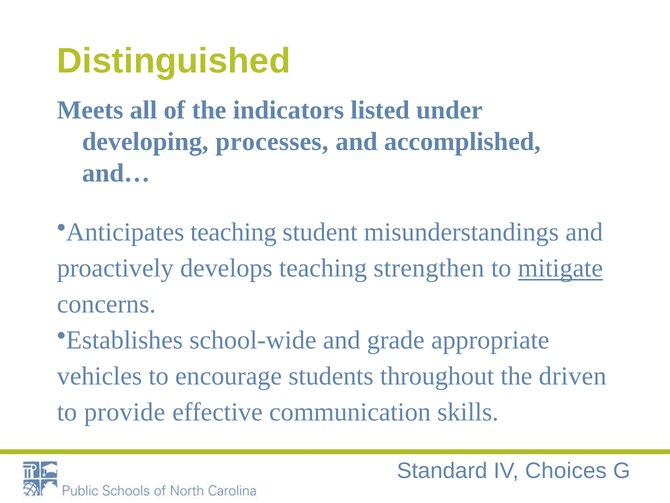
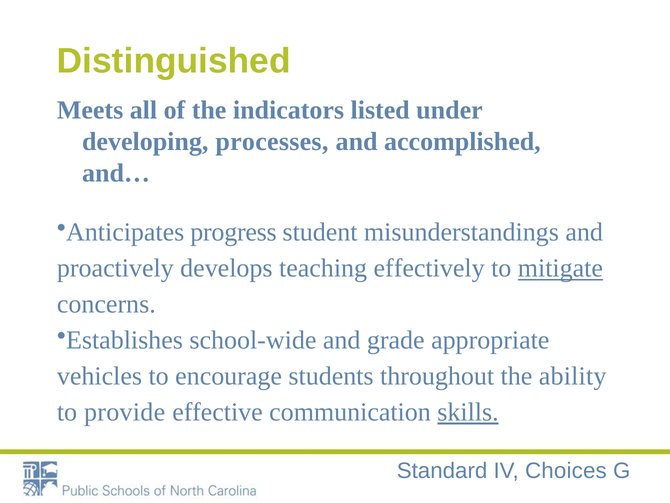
Anticipates teaching: teaching -> progress (234, 232)
strengthen: strengthen -> effectively (429, 268)
driven: driven -> ability (573, 376)
skills underline: none -> present (468, 412)
